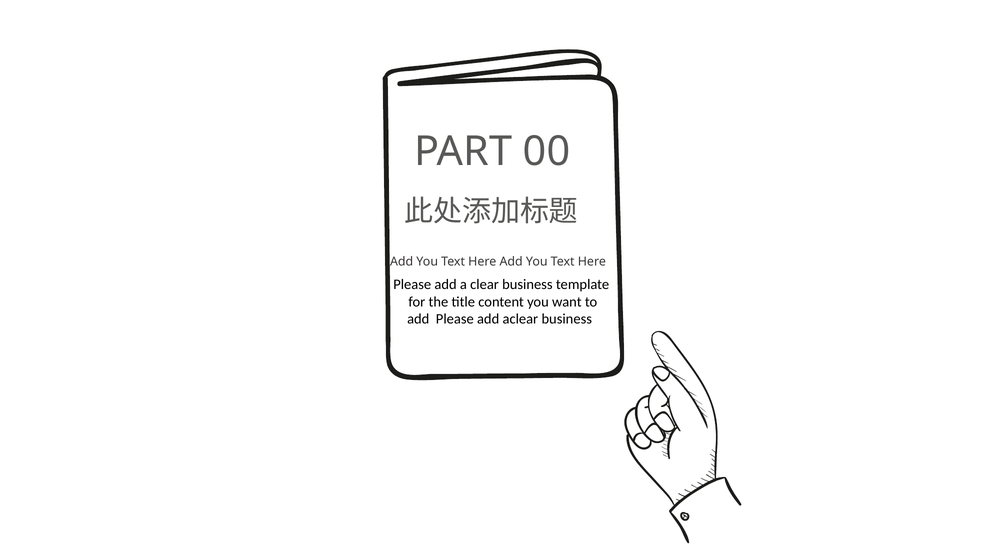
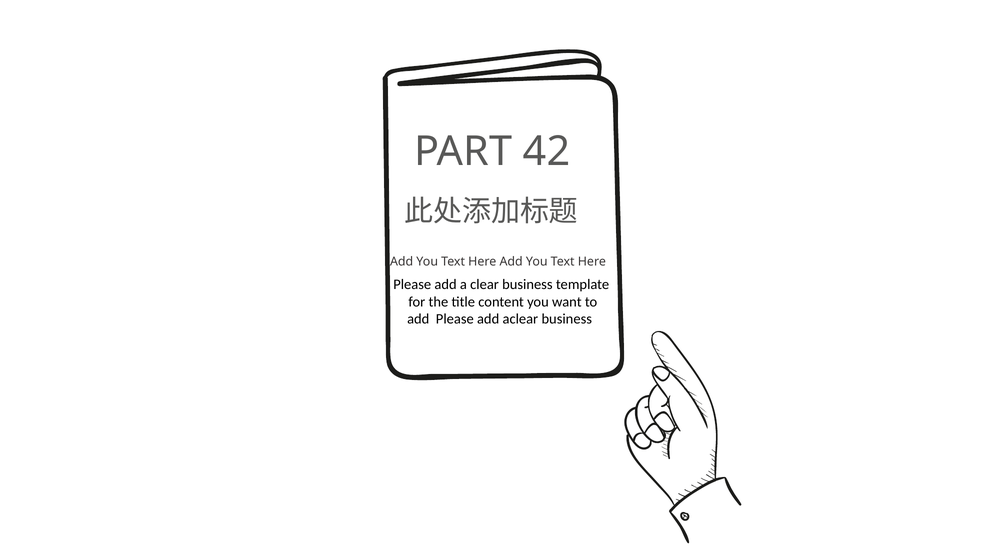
00: 00 -> 42 (547, 151)
